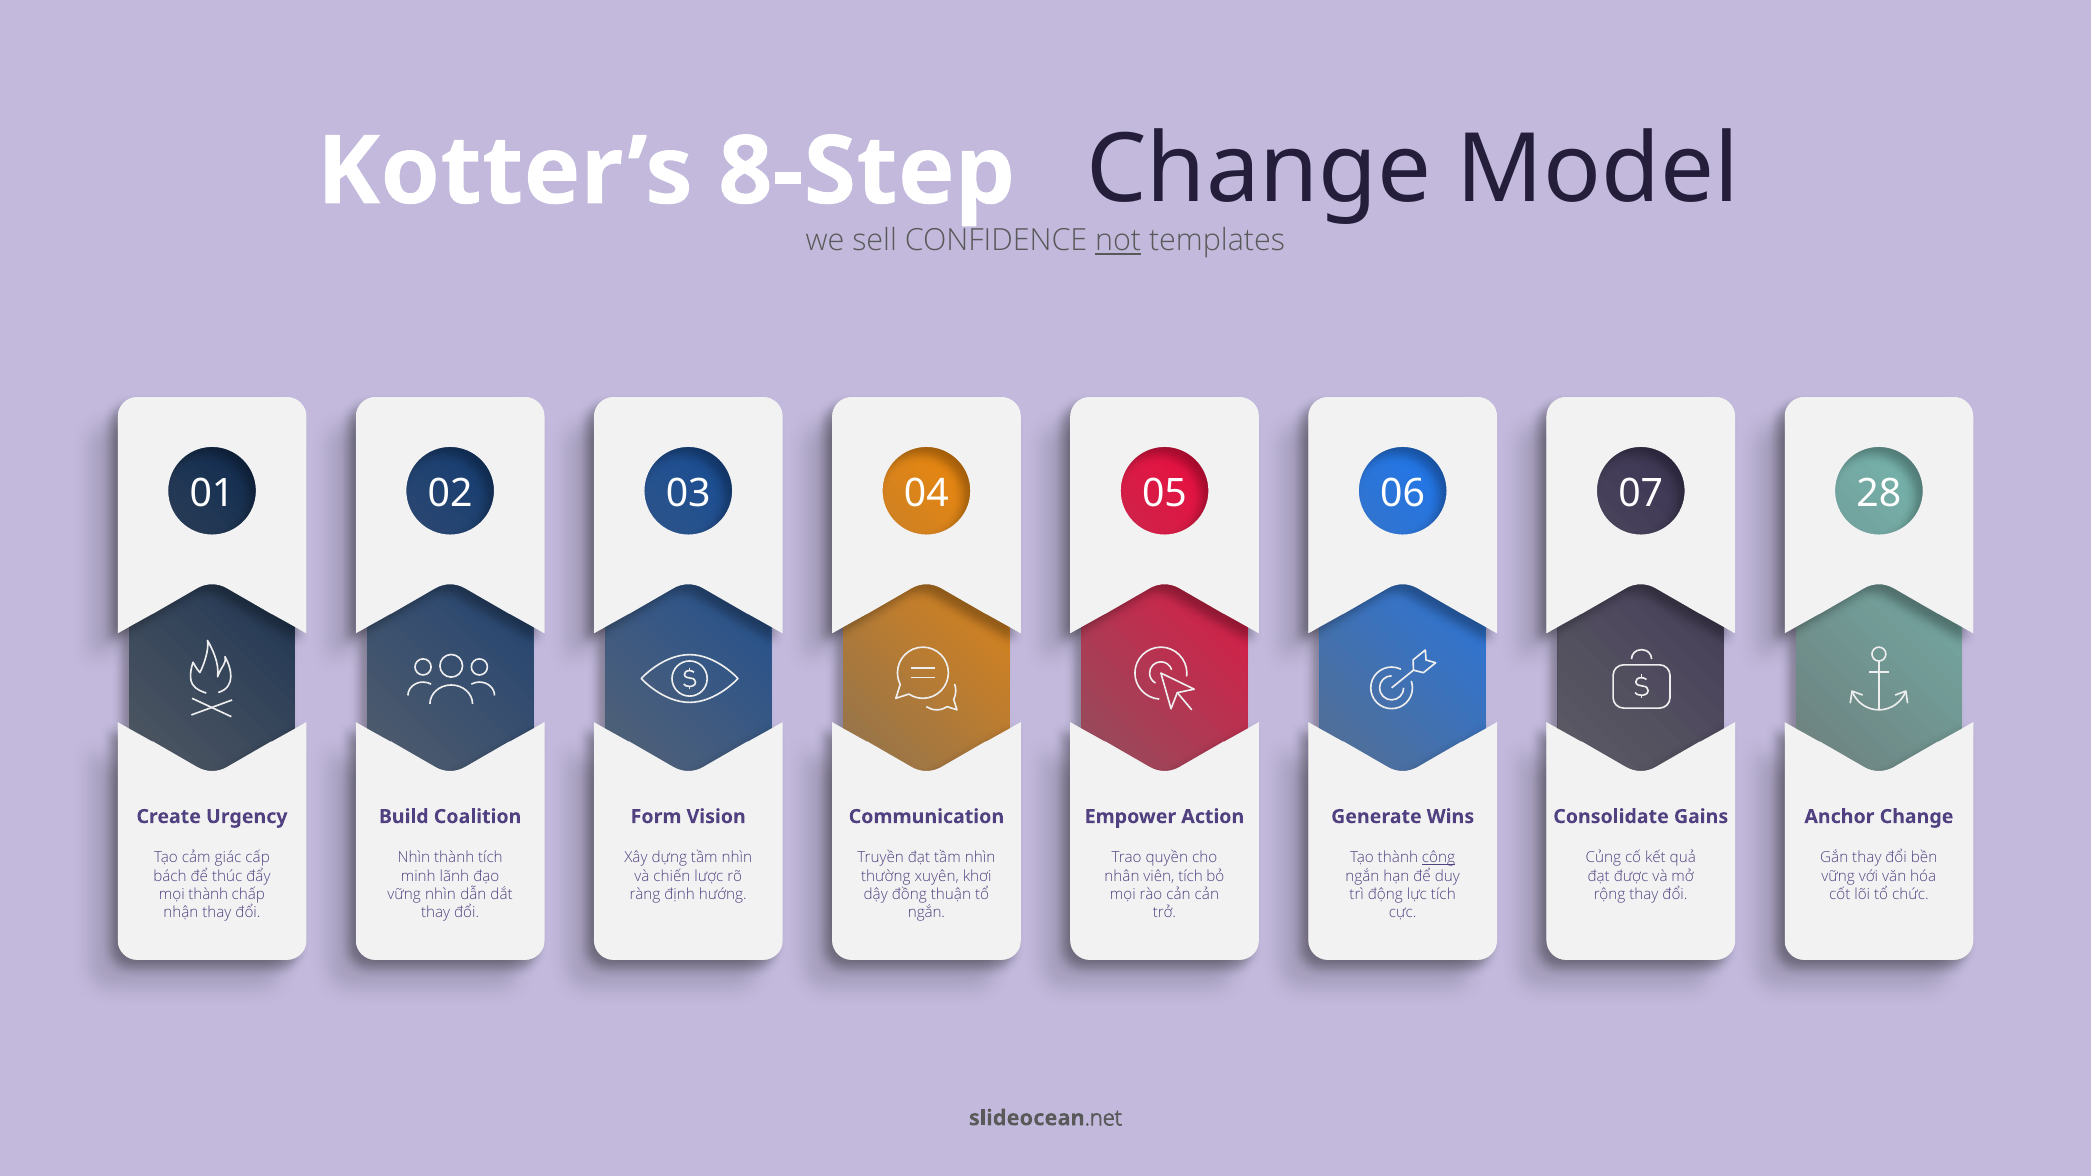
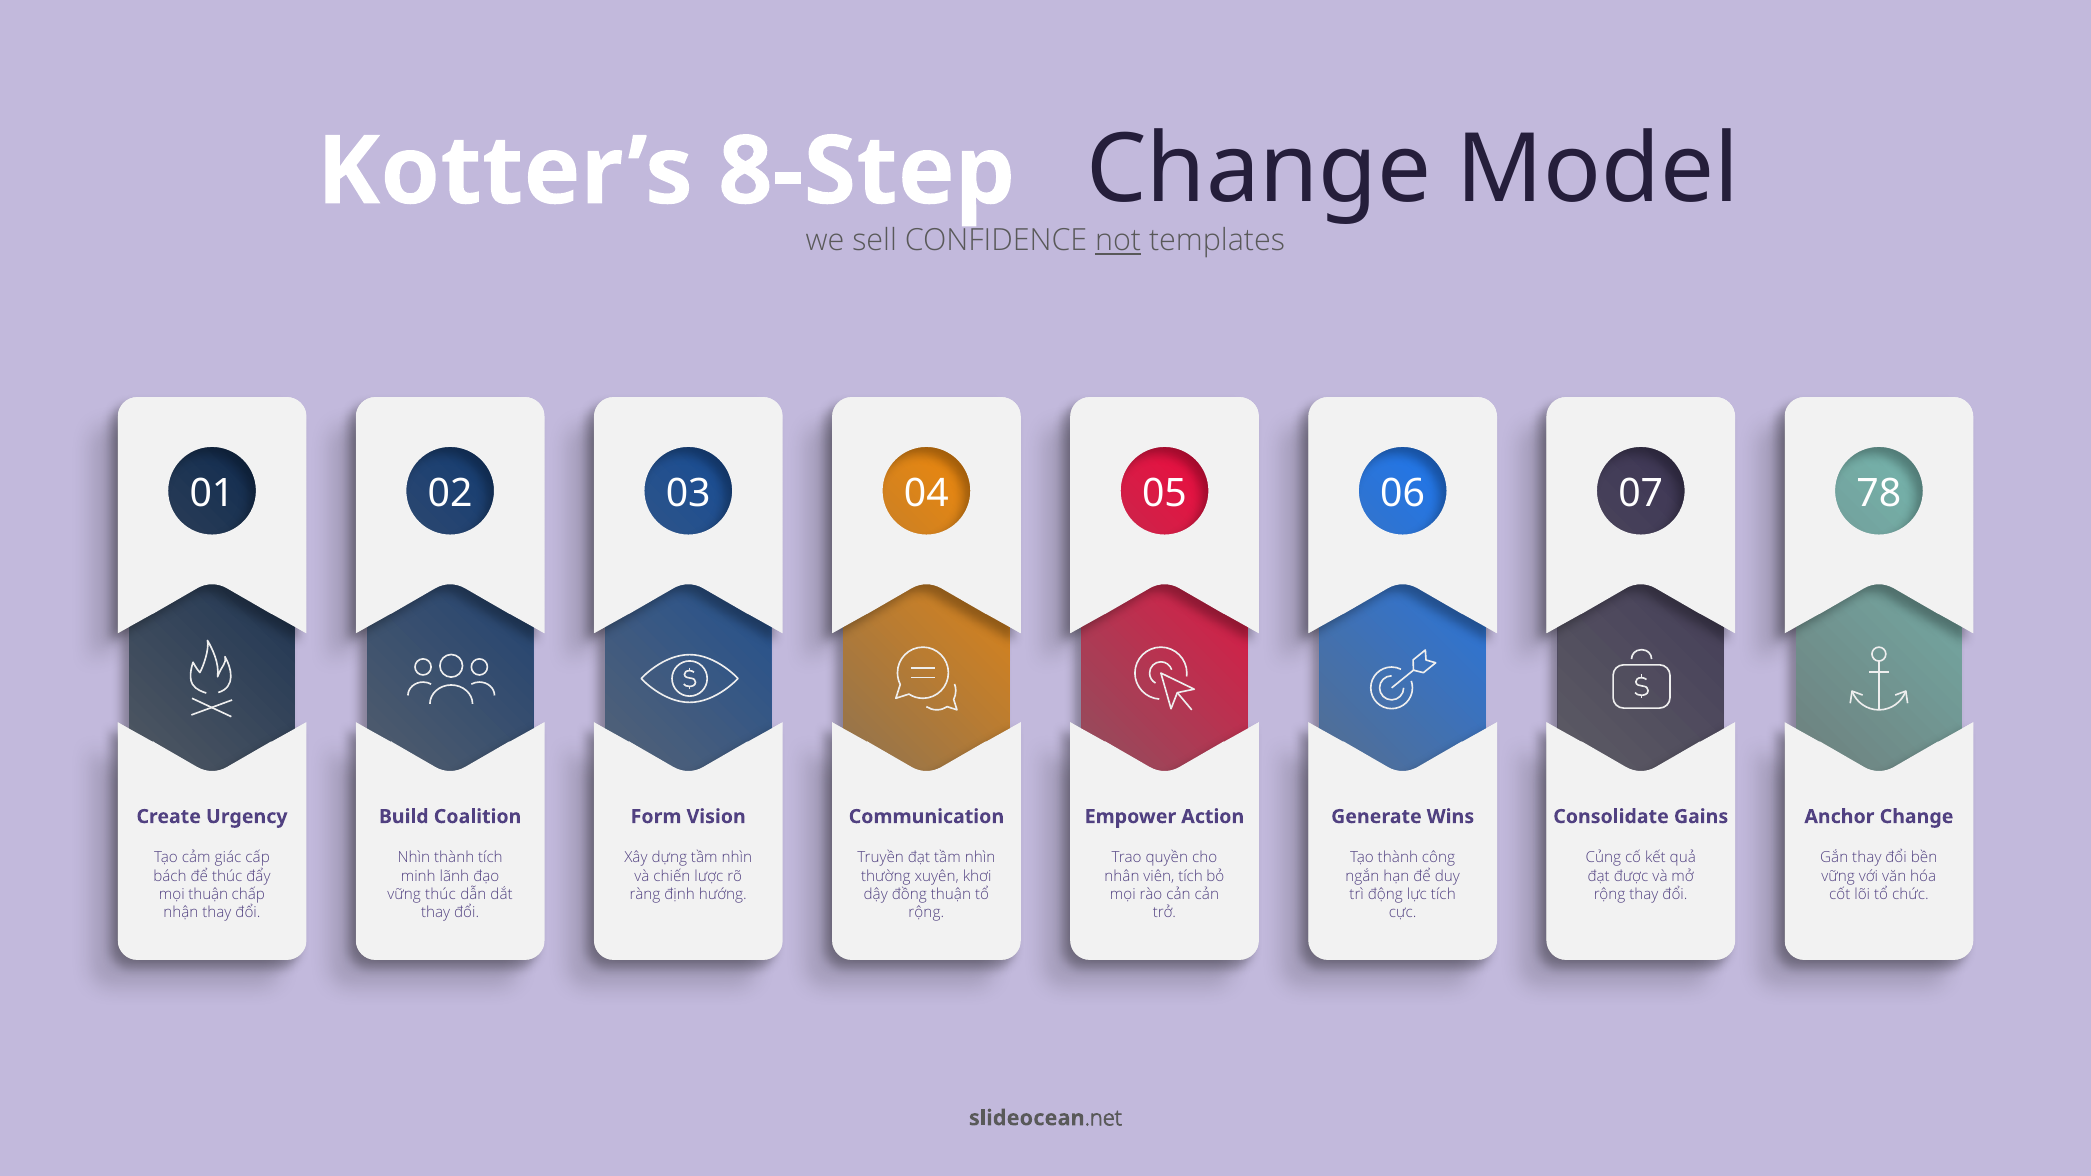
28: 28 -> 78 (1879, 494)
công underline: present -> none (1439, 858)
mọi thành: thành -> thuận (208, 895)
vững nhìn: nhìn -> thúc (440, 895)
ngắn: ngắn -> rộng (926, 913)
